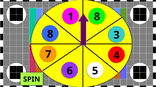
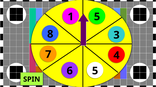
1 8: 8 -> 5 (97, 17)
